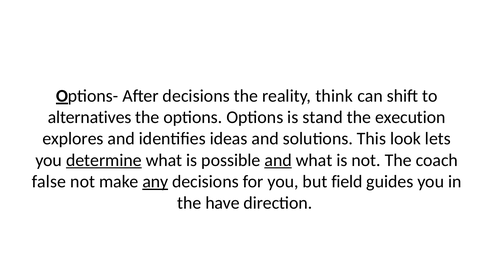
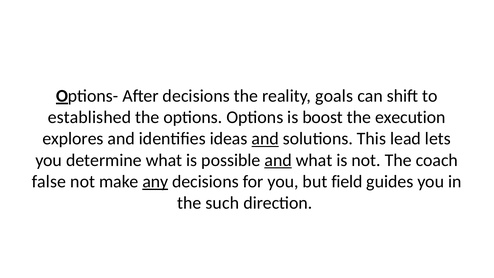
think: think -> goals (334, 96)
alternatives: alternatives -> established (89, 117)
stand: stand -> boost (323, 117)
and underline: none -> present (265, 139)
look: look -> lead (406, 139)
determine underline: present -> none (104, 160)
have: have -> such (222, 203)
